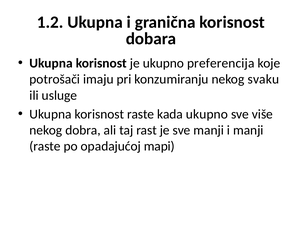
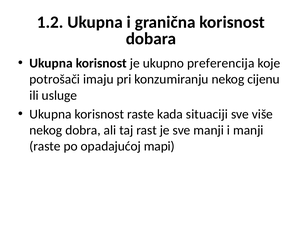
svaku: svaku -> cijenu (263, 79)
kada ukupno: ukupno -> situaciji (207, 114)
